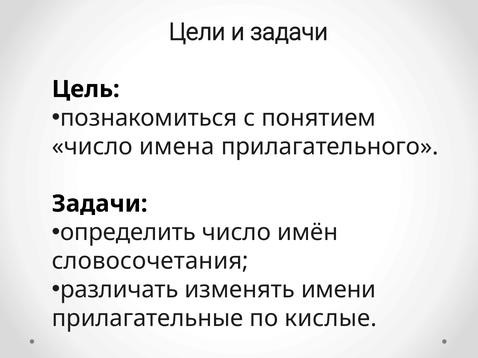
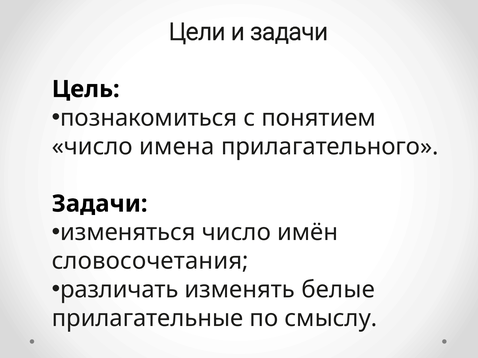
определить: определить -> изменяться (128, 233)
имени: имени -> белые (338, 290)
кислые: кислые -> смыслу (331, 319)
